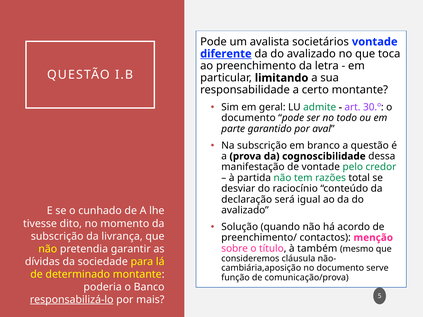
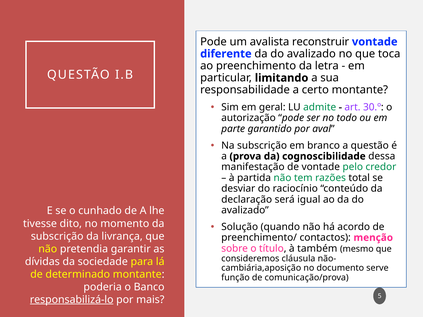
societários: societários -> reconstruir (321, 42)
diferente underline: present -> none (226, 54)
documento: documento -> autorização (249, 118)
